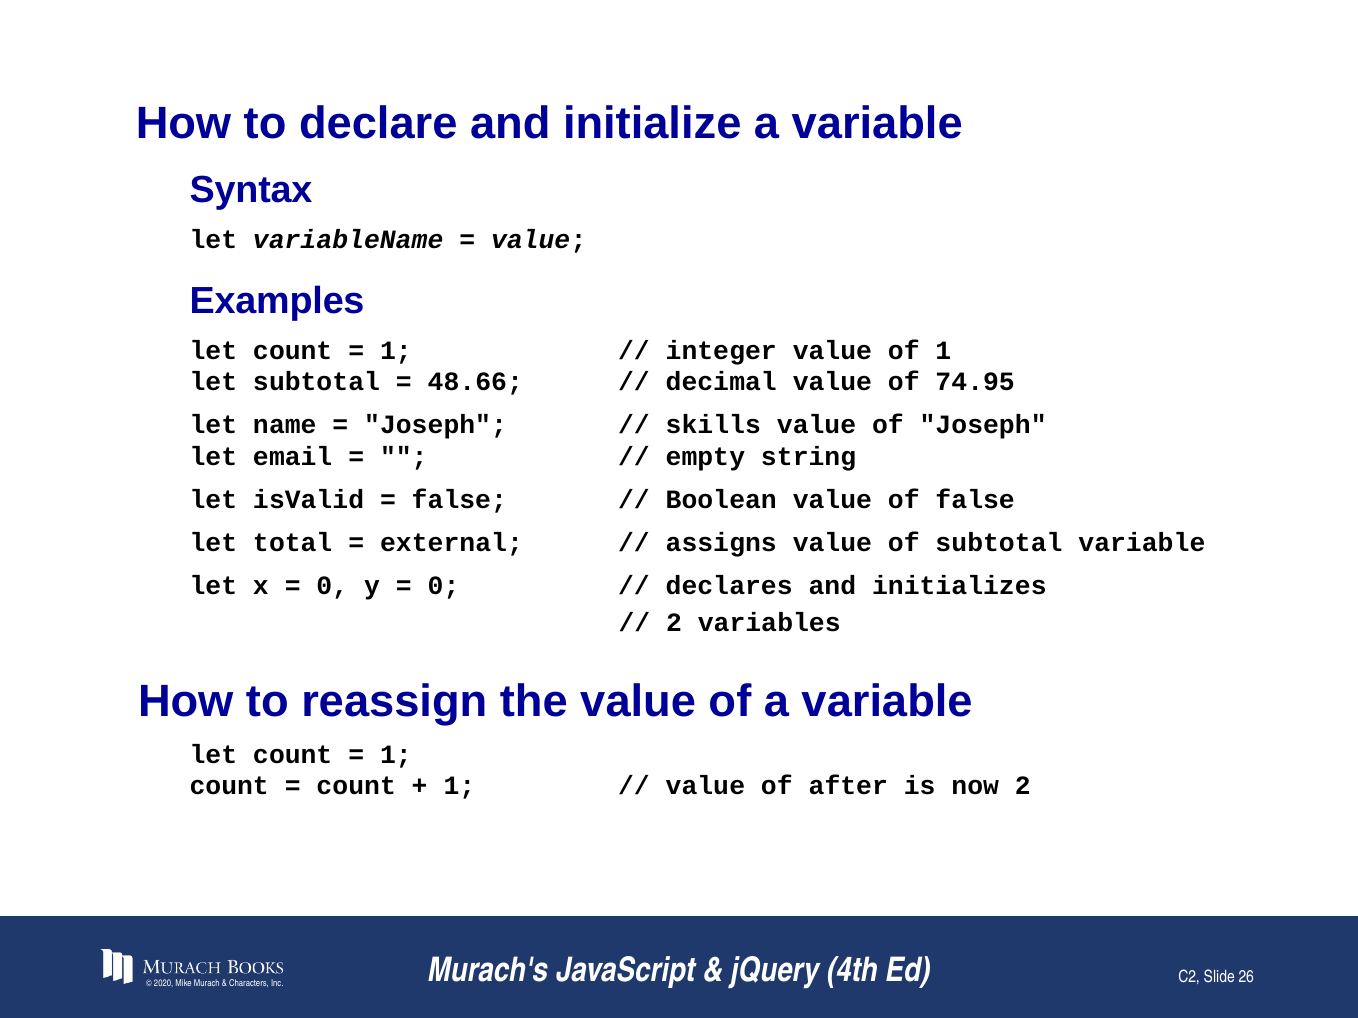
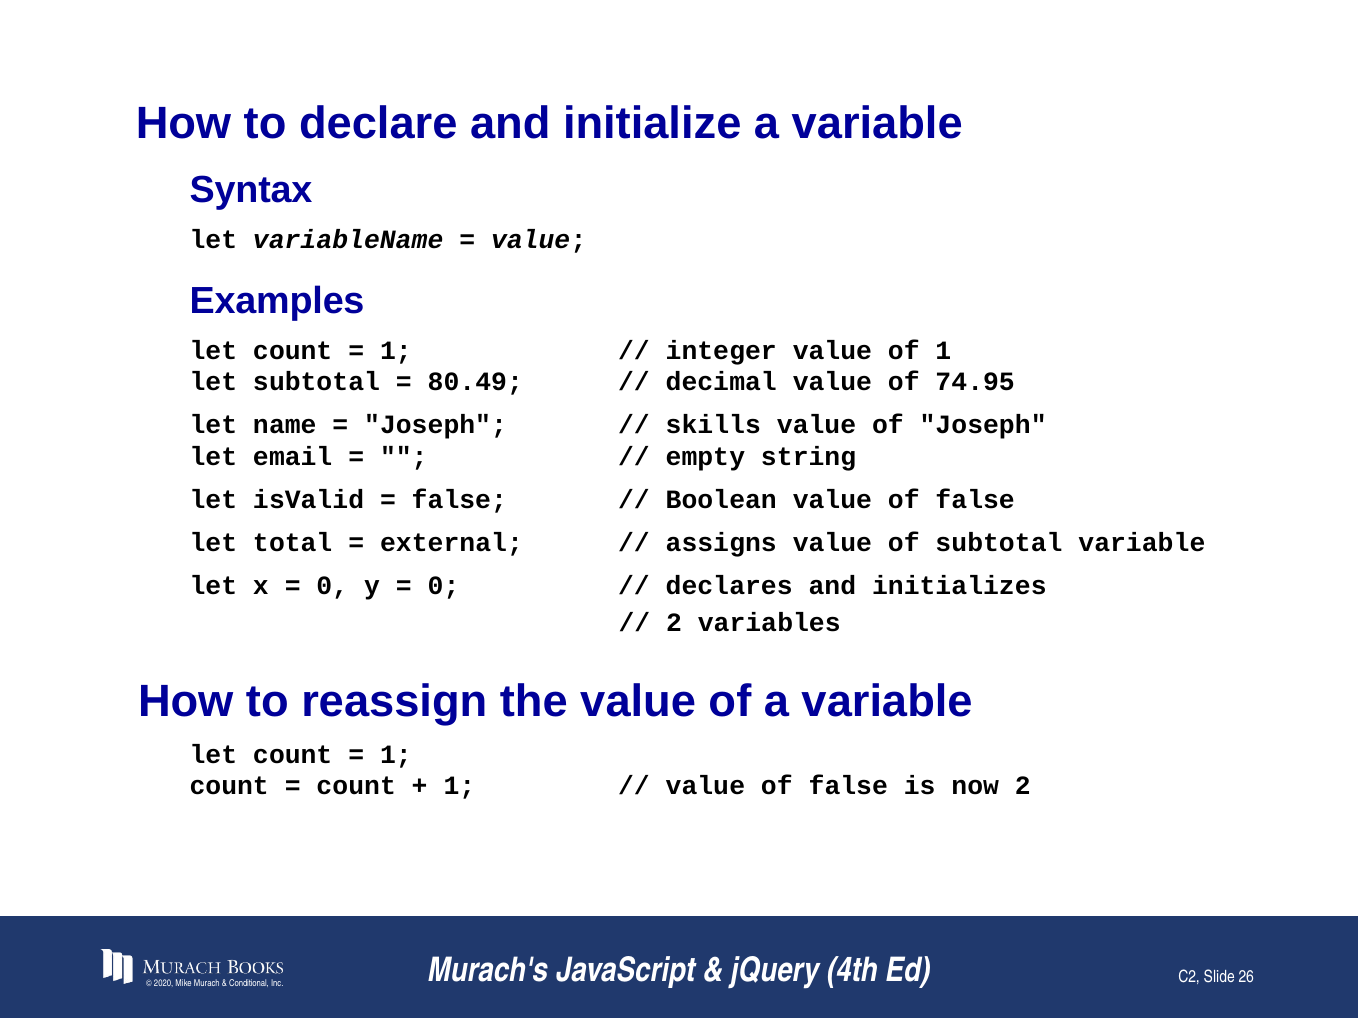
48.66: 48.66 -> 80.49 (475, 382)
after: after -> false (848, 786)
Characters: Characters -> Conditional (249, 984)
